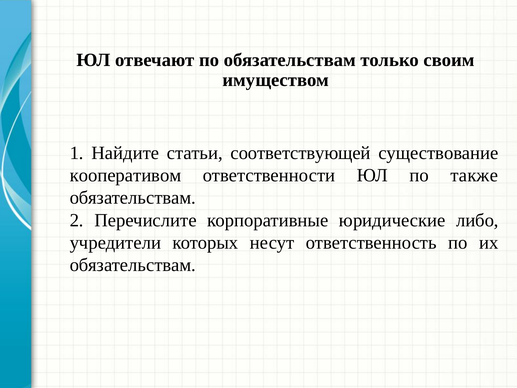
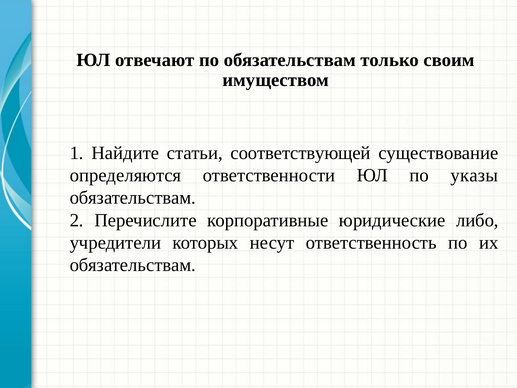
кооперативом: кооперативом -> определяются (125, 175)
также: также -> указы (474, 175)
